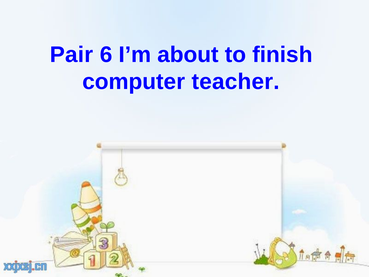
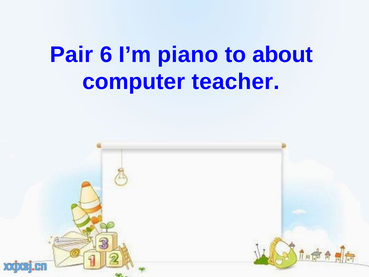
about: about -> piano (188, 55)
finish: finish -> about (283, 55)
